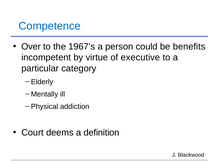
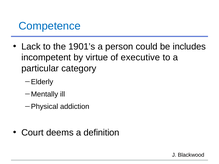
Over: Over -> Lack (31, 47)
1967’s: 1967’s -> 1901’s (82, 47)
benefits: benefits -> includes (189, 47)
